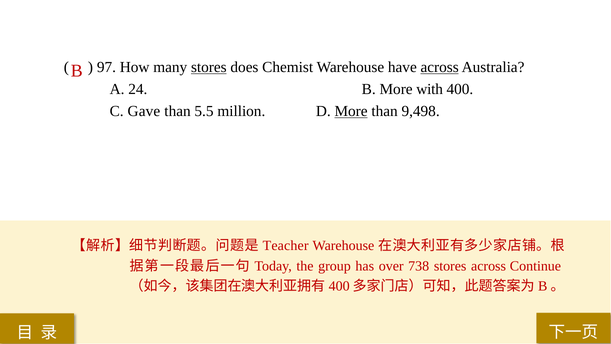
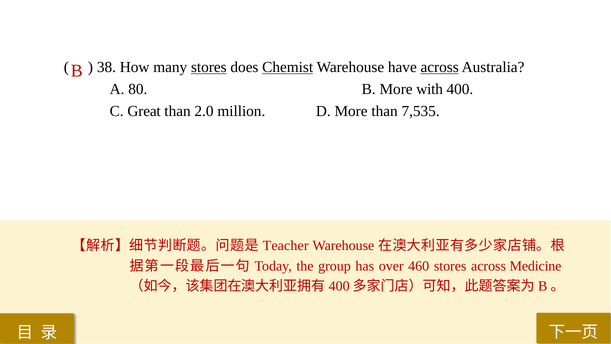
97: 97 -> 38 (106, 67)
Chemist underline: none -> present (288, 67)
24: 24 -> 80 (138, 89)
Gave: Gave -> Great (144, 111)
5.5: 5.5 -> 2.0 (204, 111)
More underline: present -> none (351, 111)
9,498: 9,498 -> 7,535 (421, 111)
738: 738 -> 460 (419, 266)
Continue: Continue -> Medicine (536, 266)
